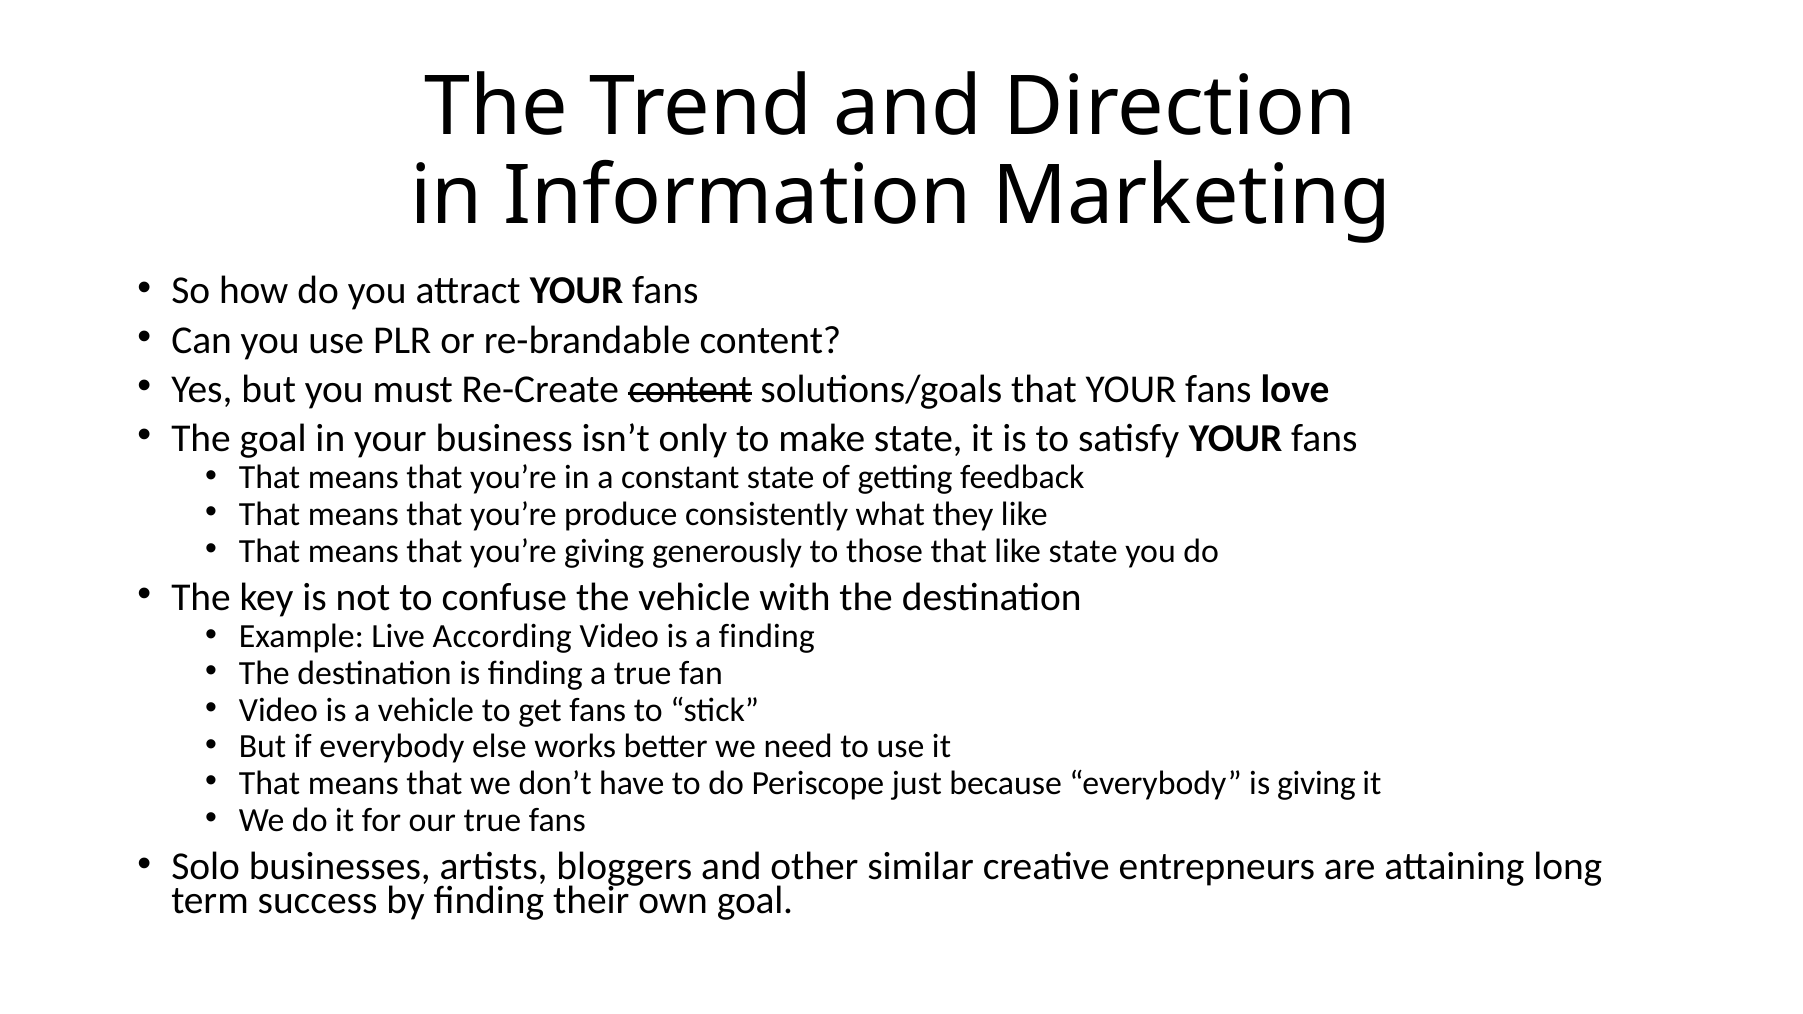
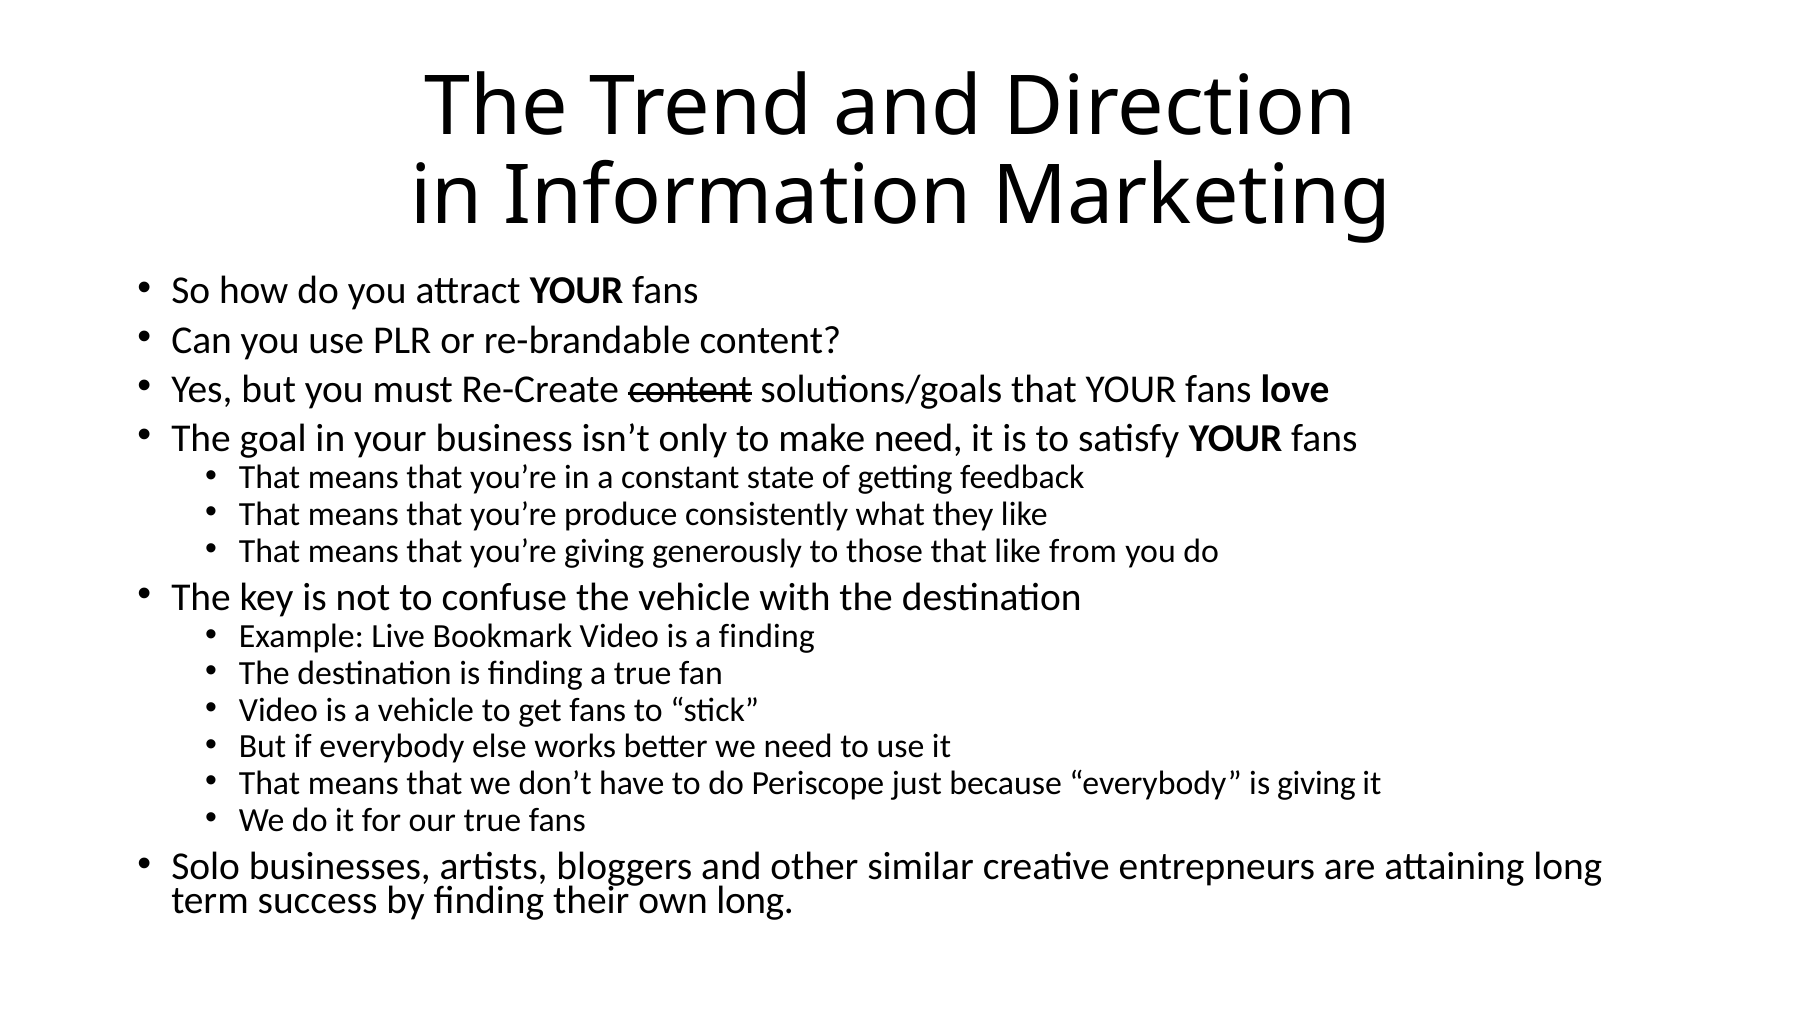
make state: state -> need (918, 438)
like state: state -> from (1083, 551)
According: According -> Bookmark (502, 637)
own goal: goal -> long (755, 901)
